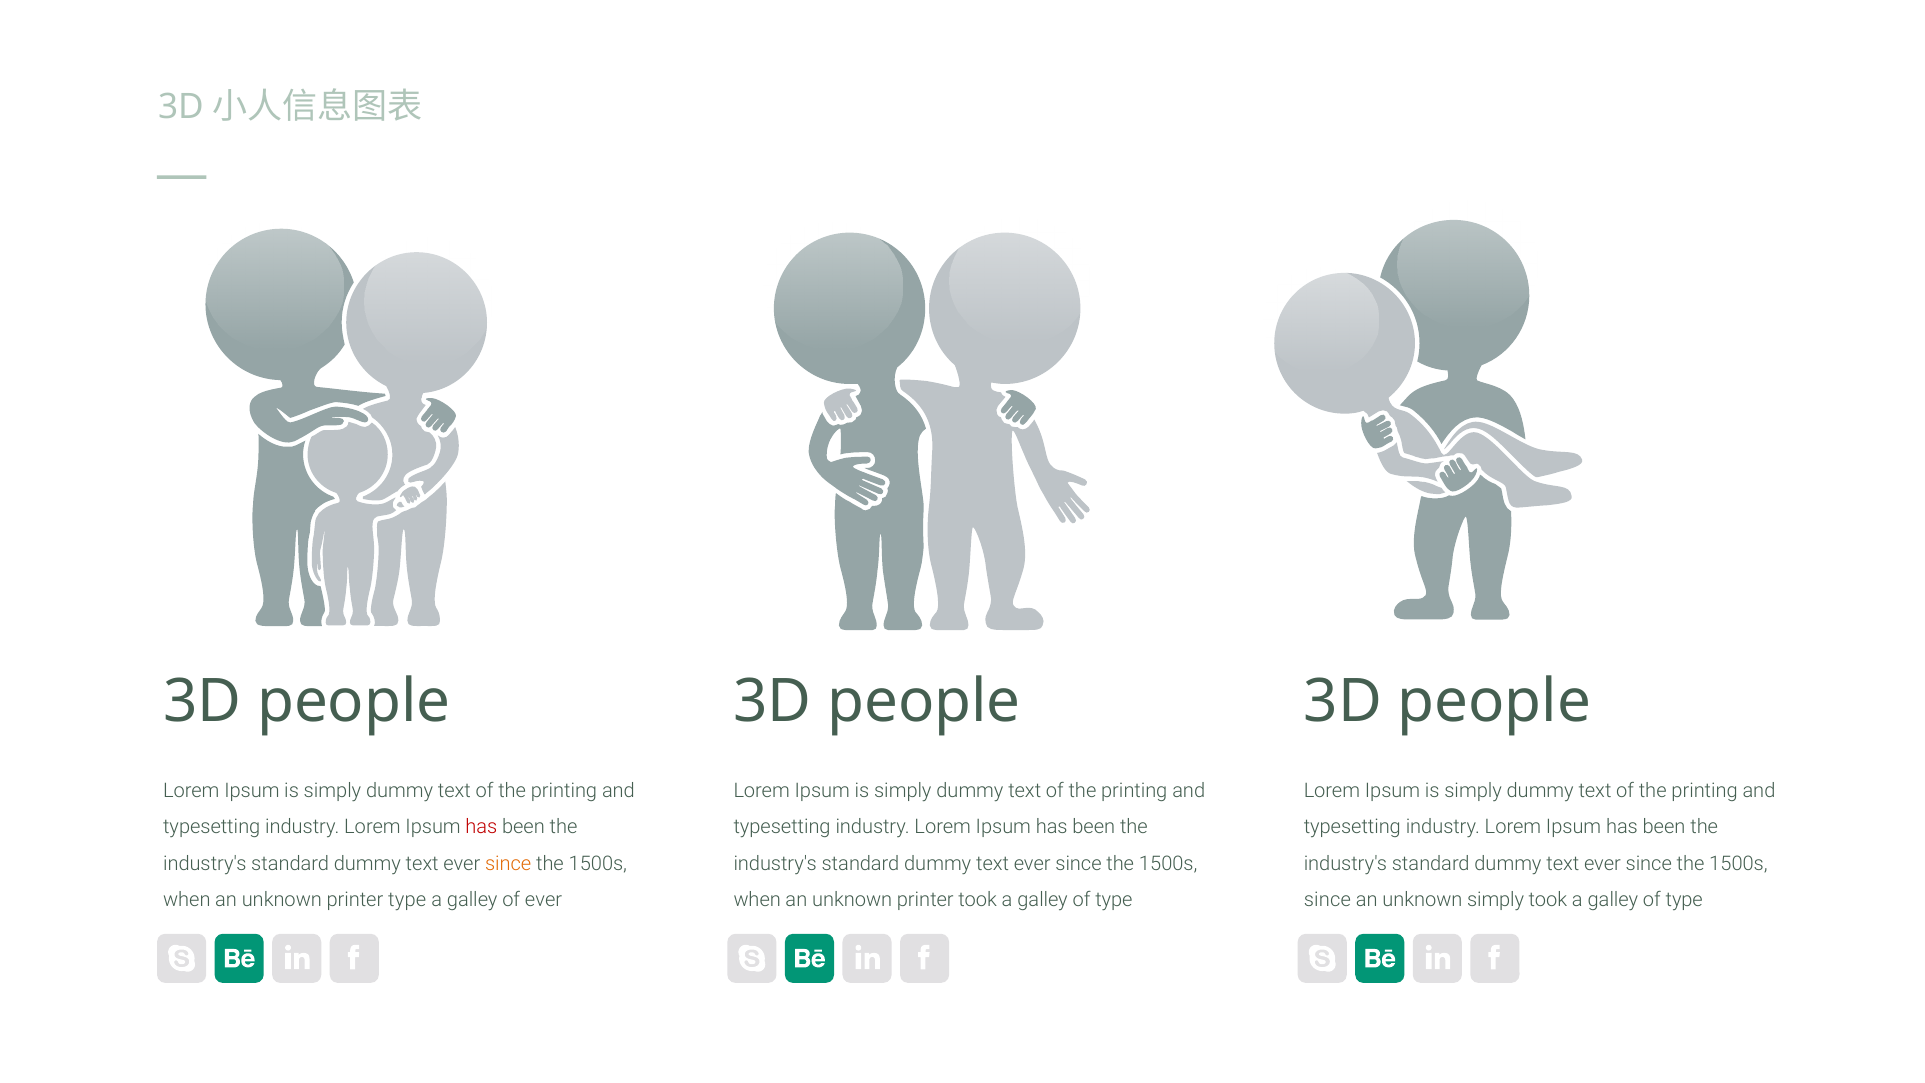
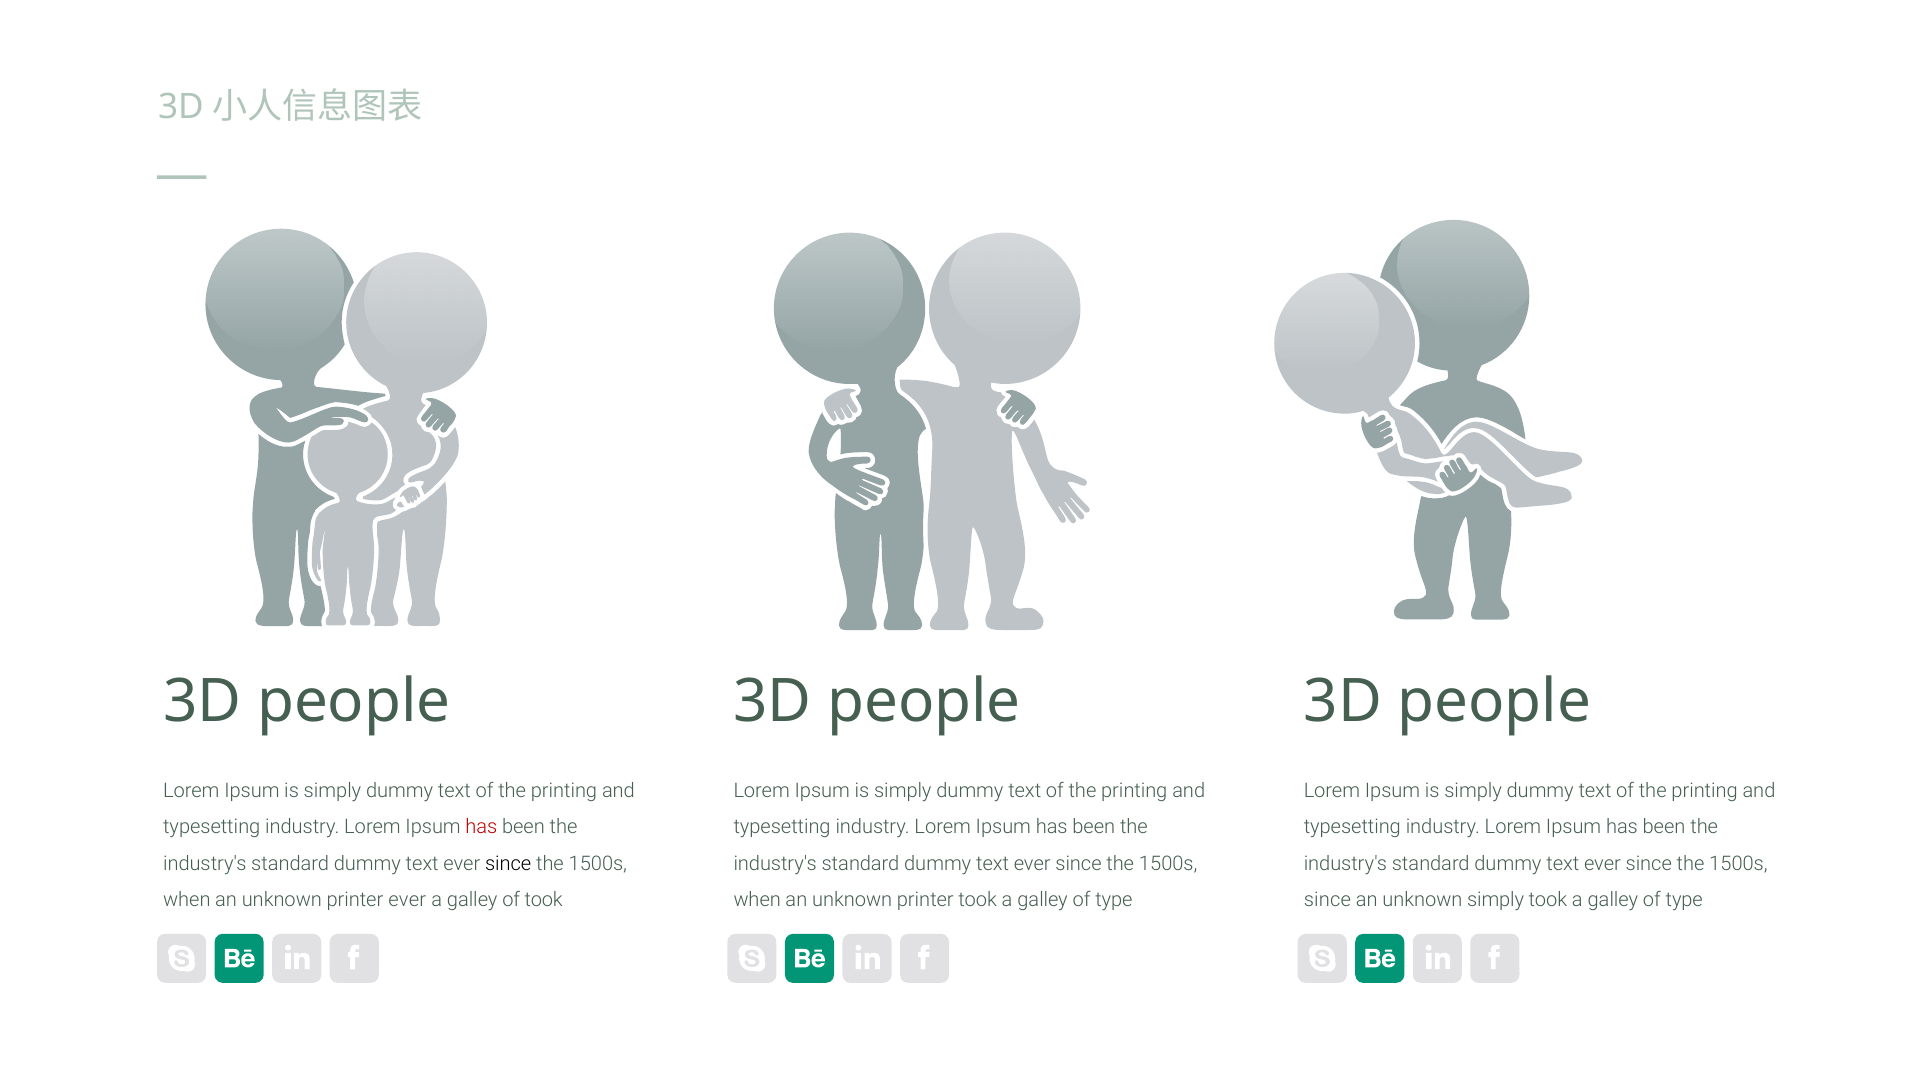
since colour: orange -> black (508, 863)
printer type: type -> ever (407, 899)
of ever: ever -> took (544, 899)
